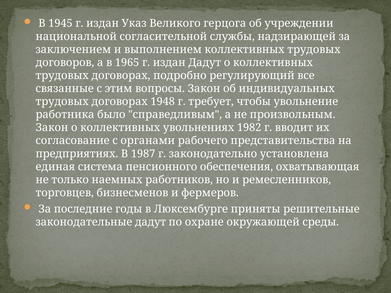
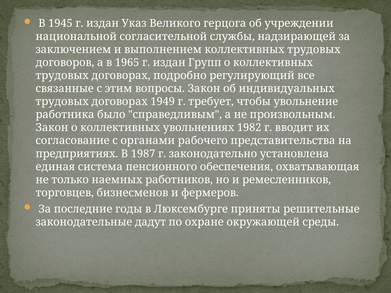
издан Дадут: Дадут -> Групп (205, 63)
1948: 1948 -> 1949 (163, 102)
